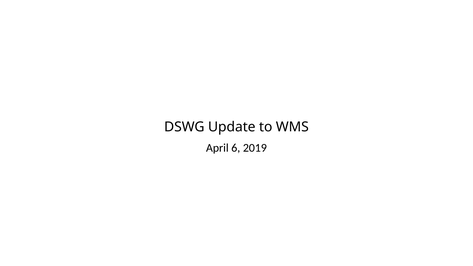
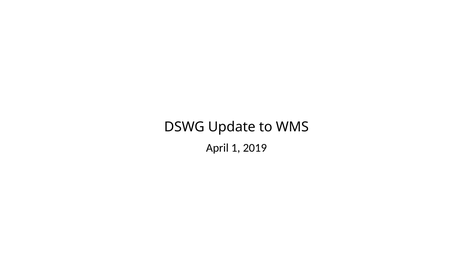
6: 6 -> 1 (236, 148)
